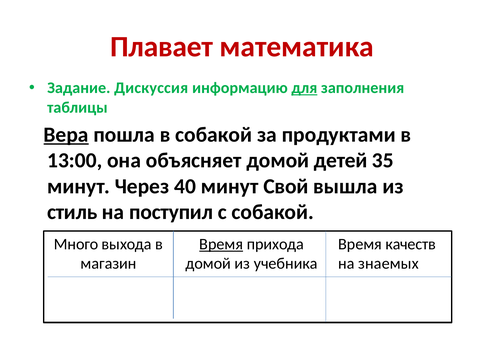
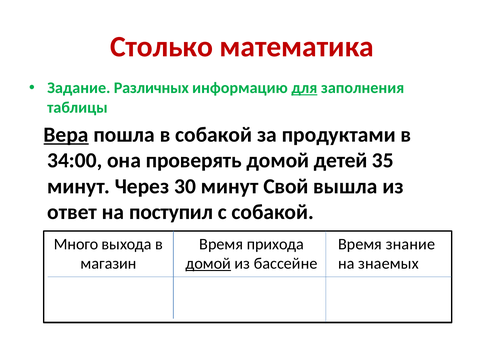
Плавает: Плавает -> Столько (162, 47)
Дискуссия: Дискуссия -> Различных (151, 88)
13:00: 13:00 -> 34:00 (75, 160)
объясняет: объясняет -> проверять (194, 160)
40: 40 -> 30 (185, 186)
стиль: стиль -> ответ (72, 212)
Время underline: present -> none (221, 244)
качеств: качеств -> знание (411, 244)
домой underline: none -> present (208, 264)
учебника: учебника -> бассейне (286, 264)
